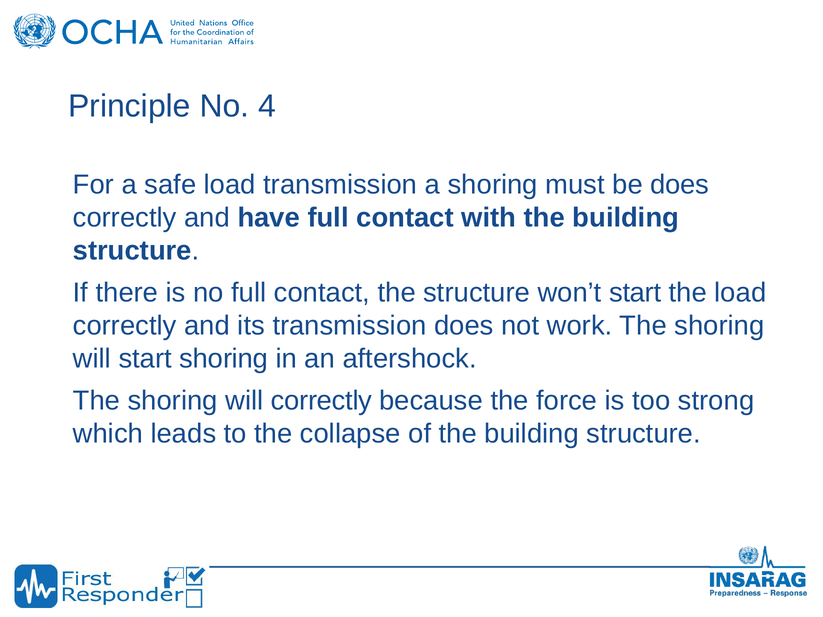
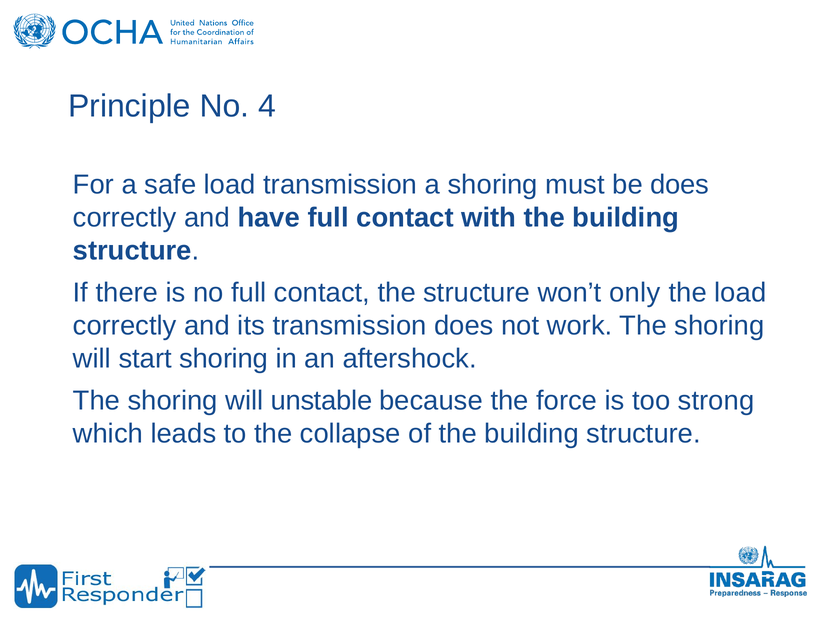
won’t start: start -> only (635, 293)
will correctly: correctly -> unstable (321, 401)
